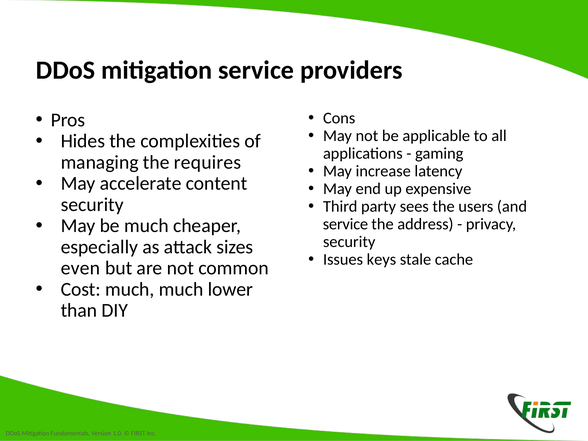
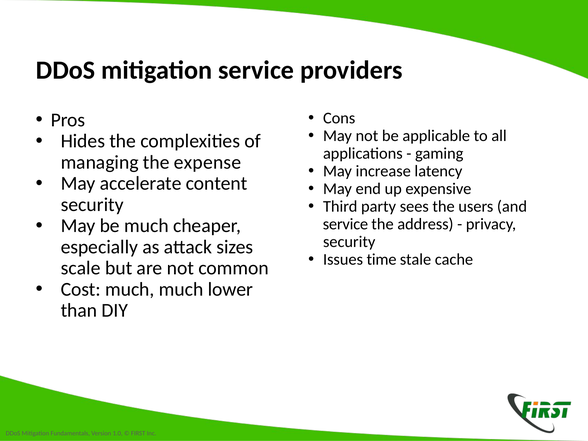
requires: requires -> expense (208, 162)
keys: keys -> time (382, 260)
even: even -> scale (81, 268)
